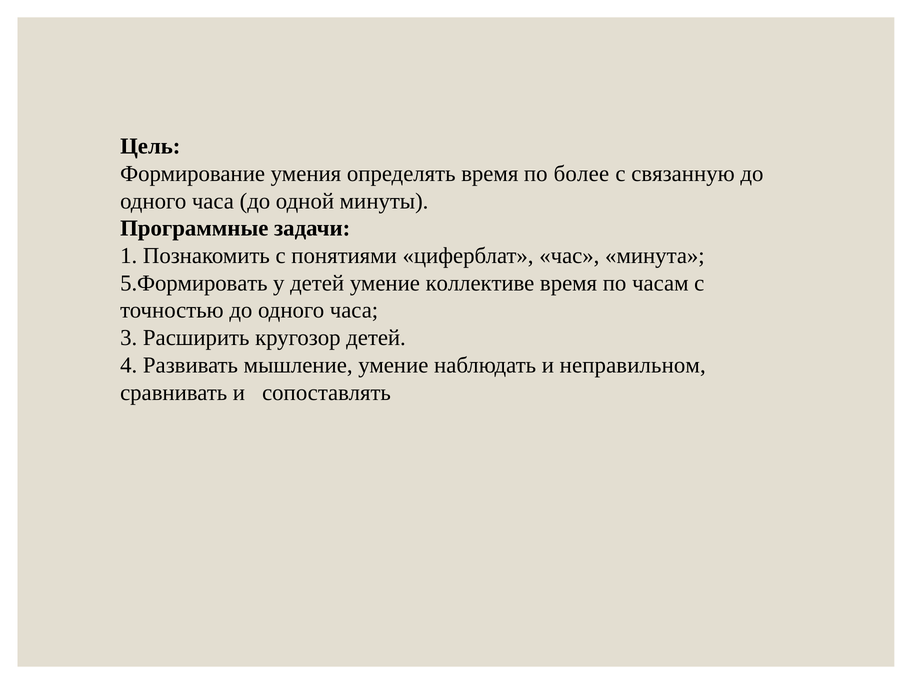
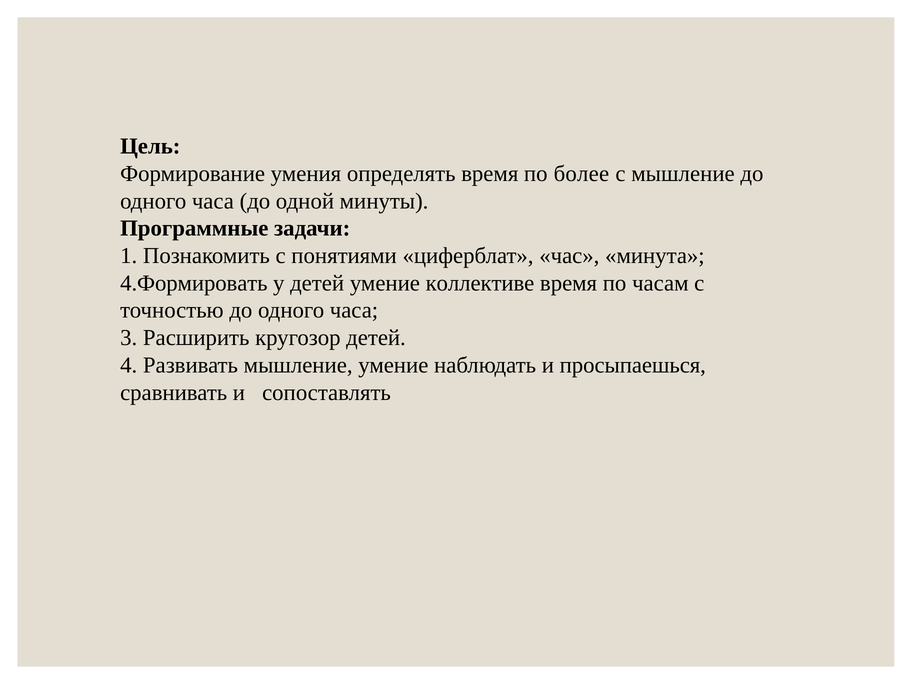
с связанную: связанную -> мышление (683, 174)
5.Формировать: 5.Формировать -> 4.Формировать (194, 283)
неправильном: неправильном -> просыпаешься (633, 365)
